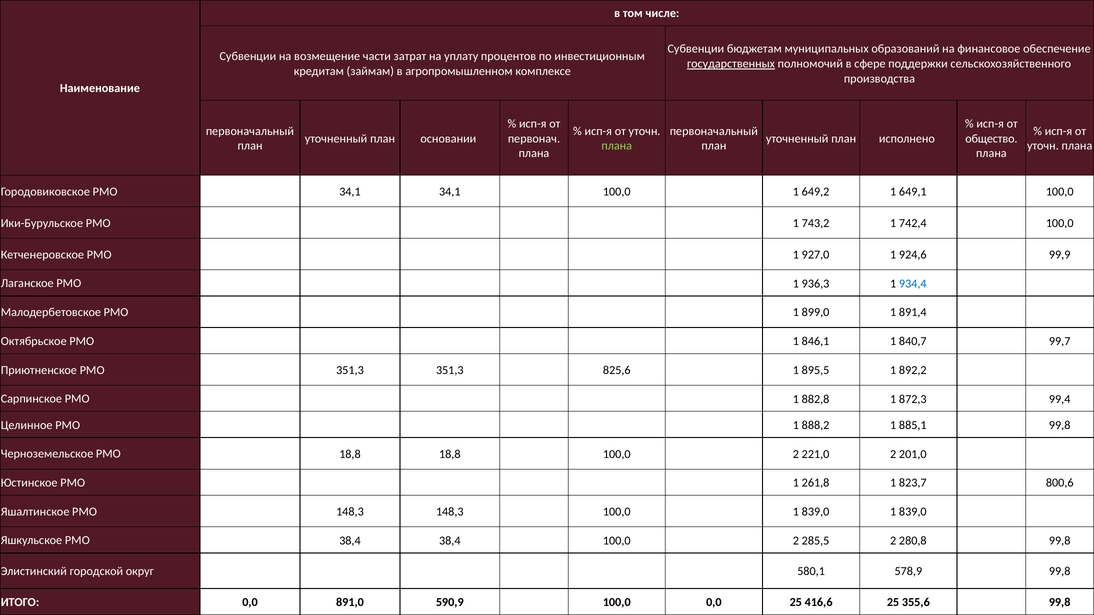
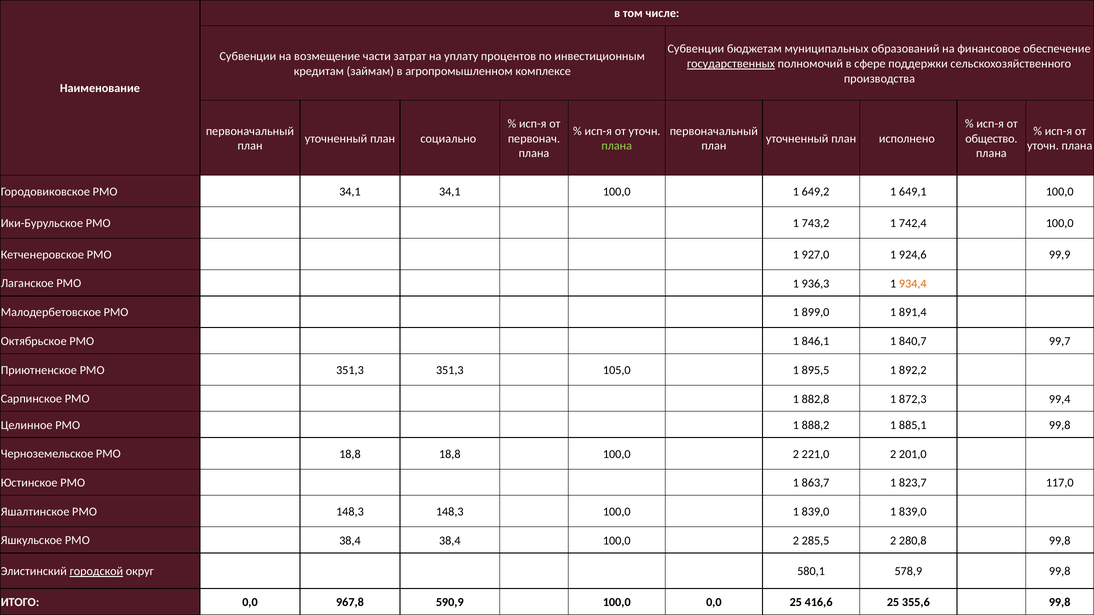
основании: основании -> социально (448, 139)
934,4 colour: blue -> orange (913, 284)
825,6: 825,6 -> 105,0 (617, 370)
261,8: 261,8 -> 863,7 (816, 483)
800,6: 800,6 -> 117,0 (1060, 483)
городской underline: none -> present (96, 572)
891,0: 891,0 -> 967,8 (350, 603)
